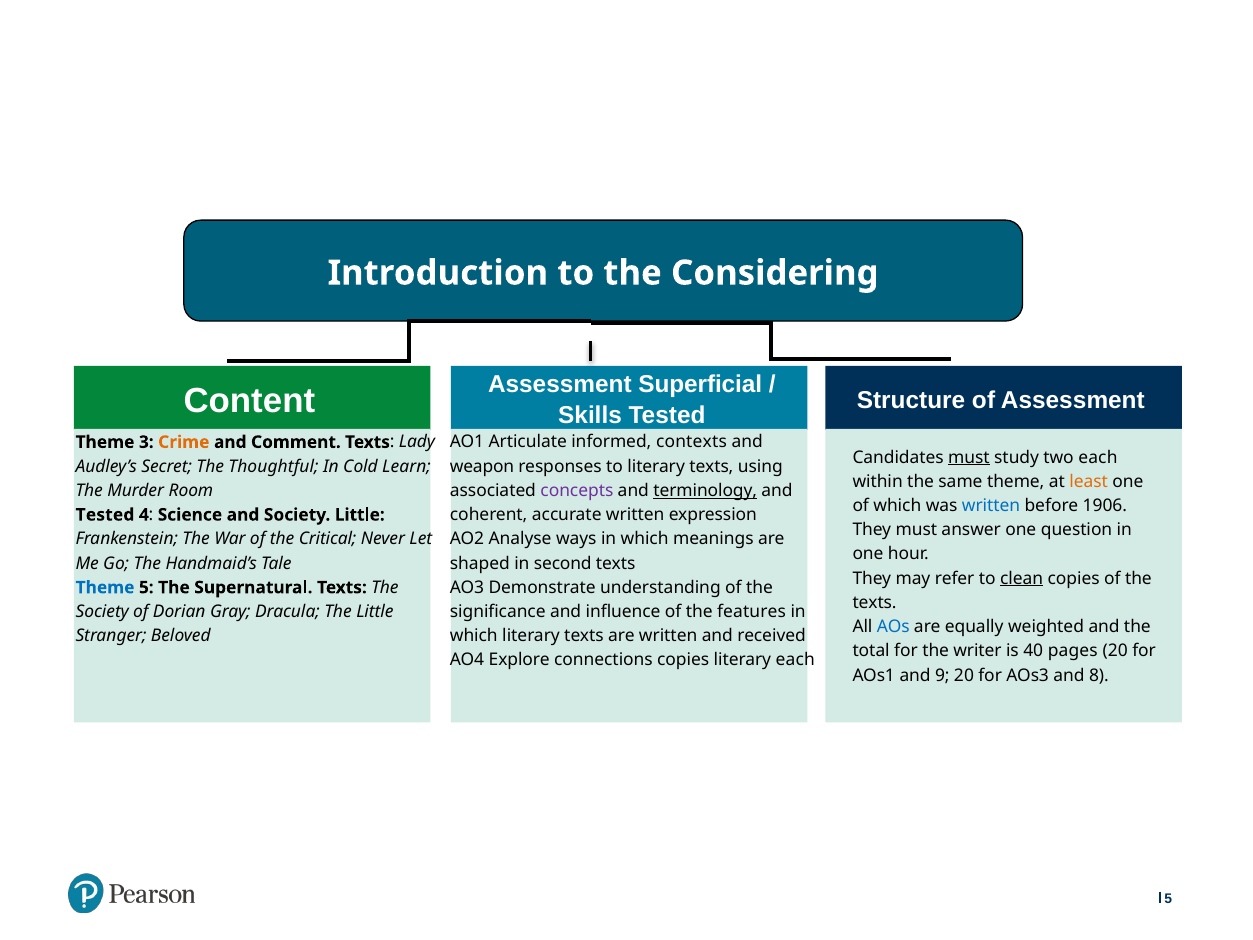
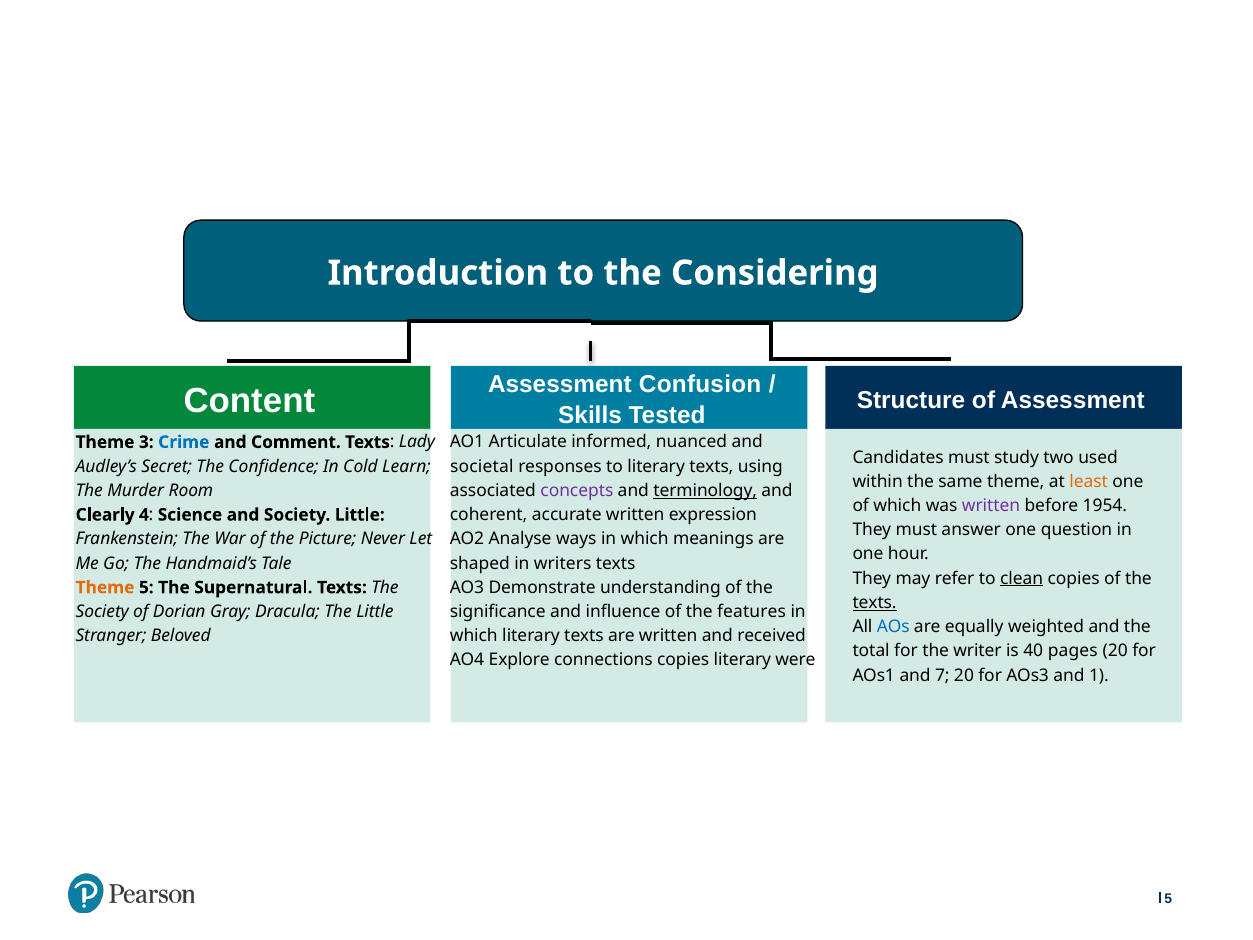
Superficial: Superficial -> Confusion (700, 385)
contexts: contexts -> nuanced (692, 442)
Crime colour: orange -> blue (184, 442)
must underline: present -> none (969, 457)
two each: each -> used (1098, 457)
Thoughtful: Thoughtful -> Confidence (274, 466)
weapon: weapon -> societal (482, 466)
written colour: blue -> purple (991, 506)
1906: 1906 -> 1954 (1105, 506)
Tested: Tested -> Clearly (105, 515)
Critical: Critical -> Picture (328, 539)
second: second -> writers (563, 563)
Theme colour: blue -> orange (105, 587)
texts underline: none -> present (875, 603)
literary each: each -> were (795, 660)
9: 9 -> 7 (942, 675)
8: 8 -> 1 (1099, 675)
